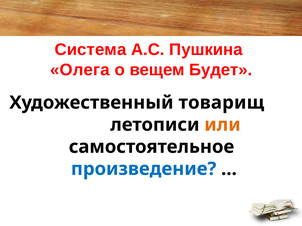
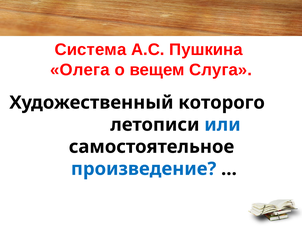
Будет: Будет -> Слуга (221, 70)
товарищ: товарищ -> которого (222, 103)
или colour: orange -> blue (222, 125)
